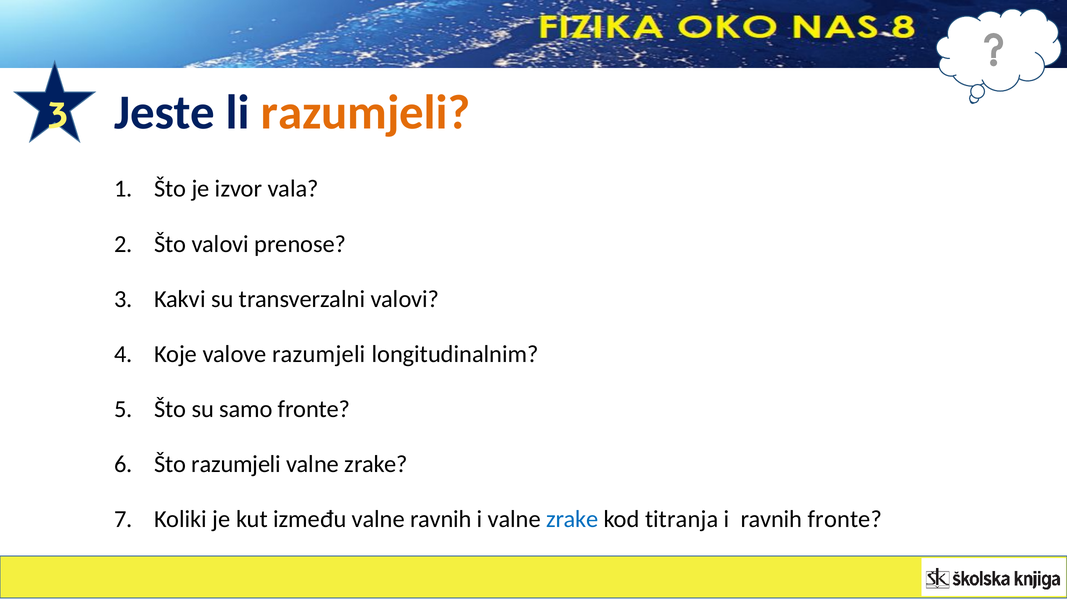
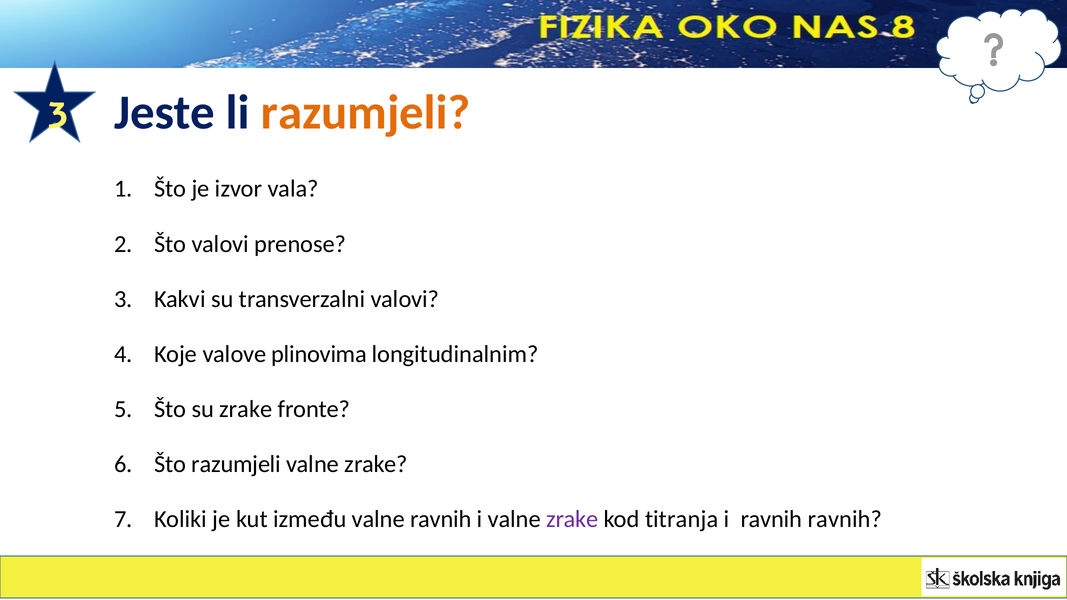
valove razumjeli: razumjeli -> plinovima (319, 354)
su samo: samo -> zrake (246, 409)
zrake colour: blue -> purple (572, 520)
ravnih fronte: fronte -> ravnih (845, 520)
